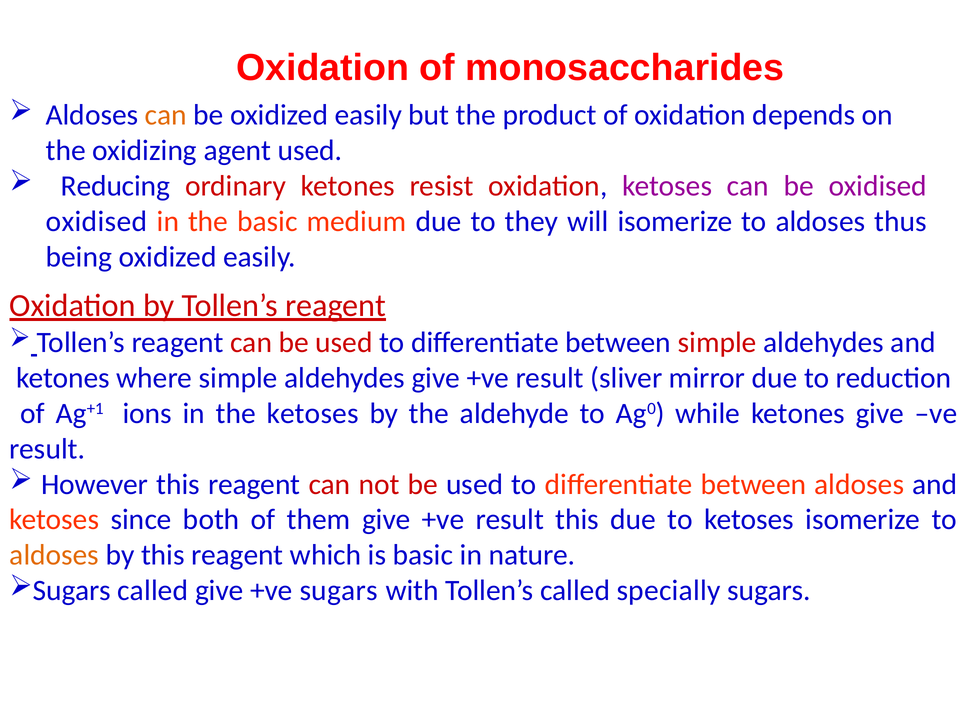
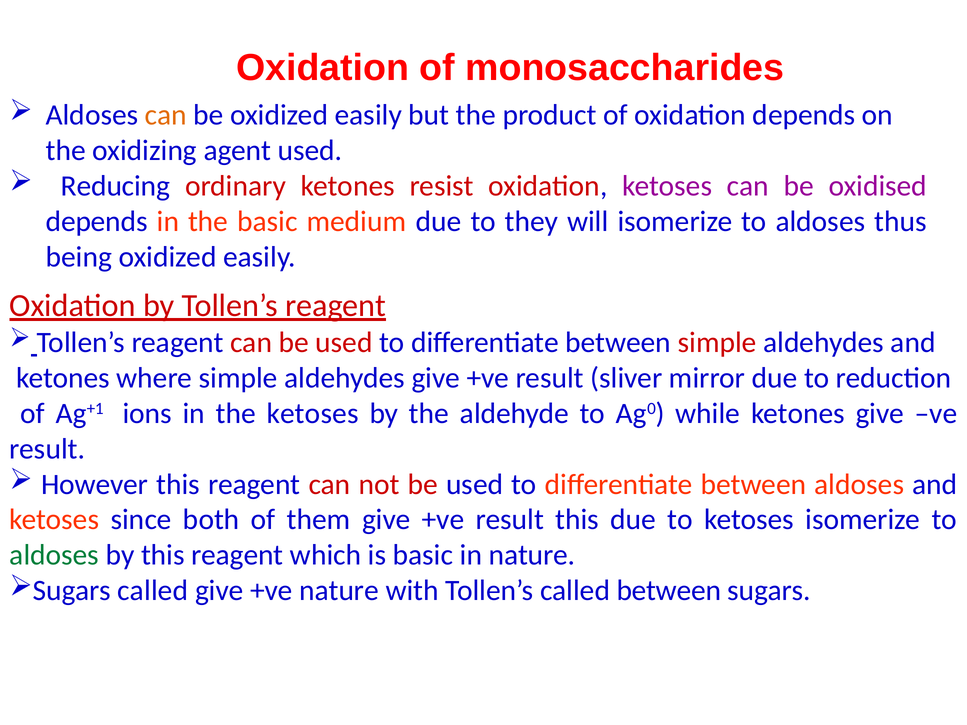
oxidised: oxidised -> depends (97, 222)
aldoses colour: orange -> green (54, 555)
+ve sugars: sugars -> nature (339, 591)
called specially: specially -> between (669, 591)
